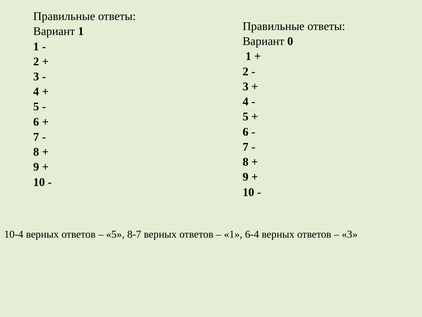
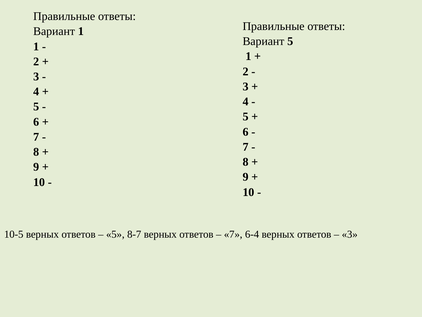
Вариант 0: 0 -> 5 (290, 41)
10-4: 10-4 -> 10-5 (14, 234)
1: 1 -> 7 (233, 234)
